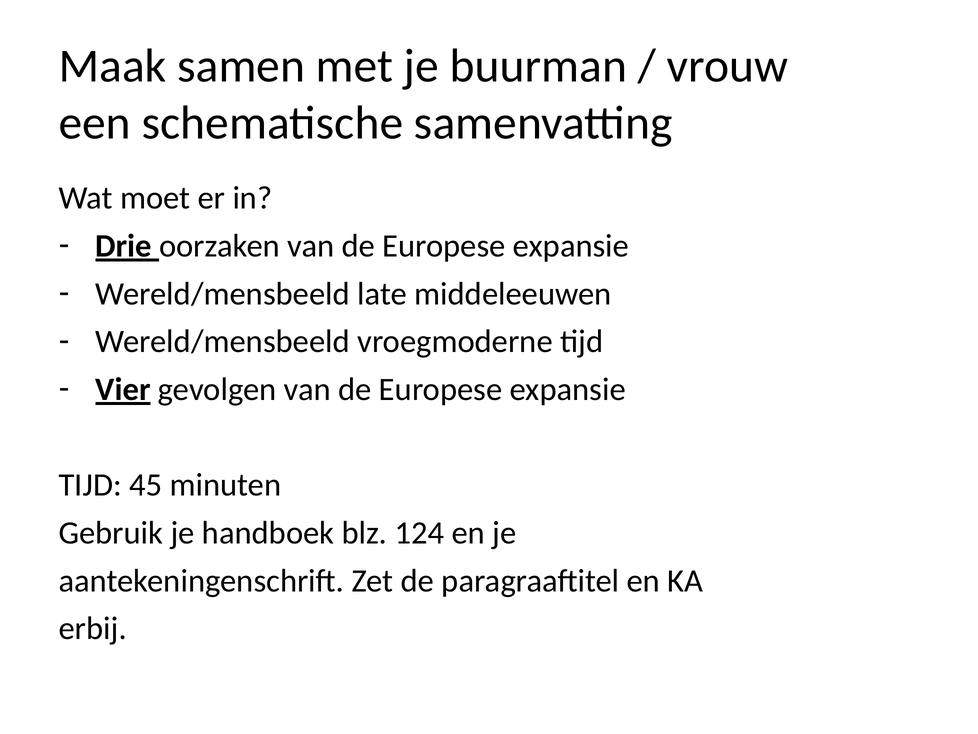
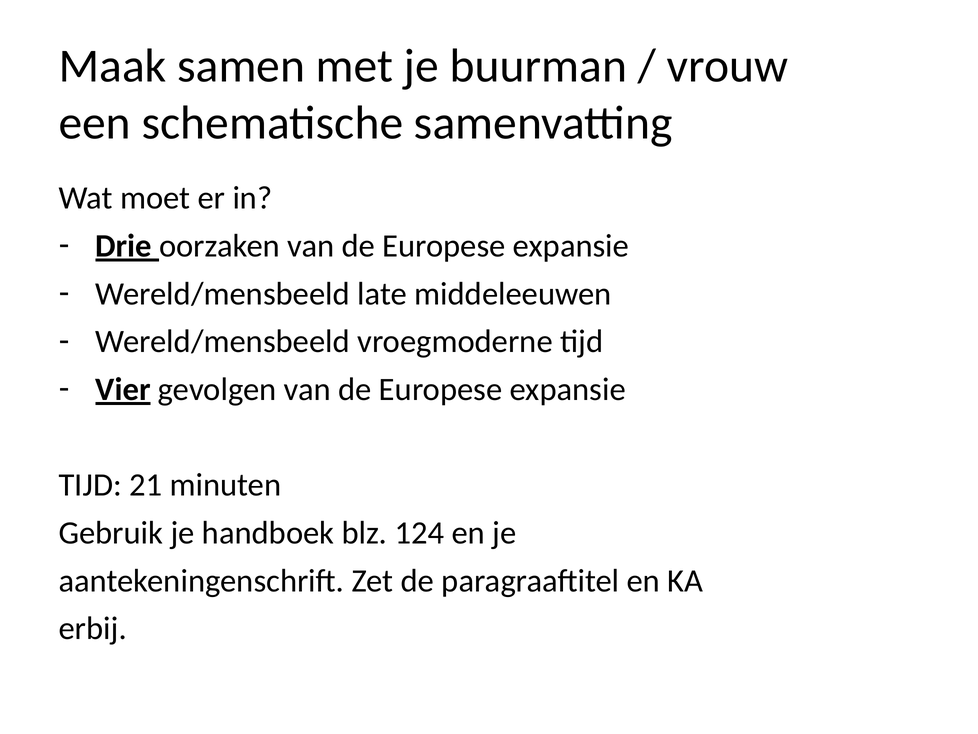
45: 45 -> 21 (146, 485)
